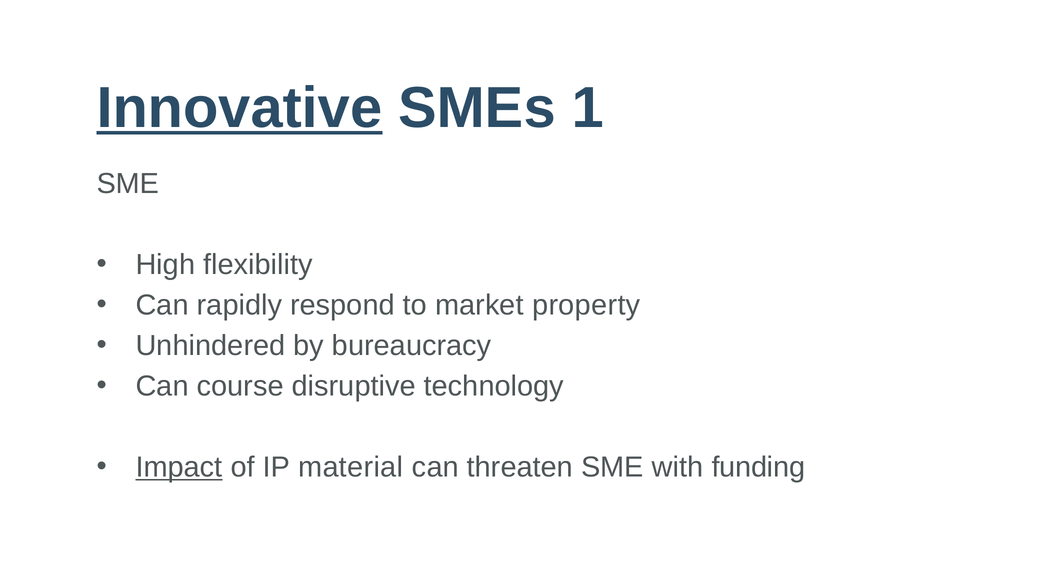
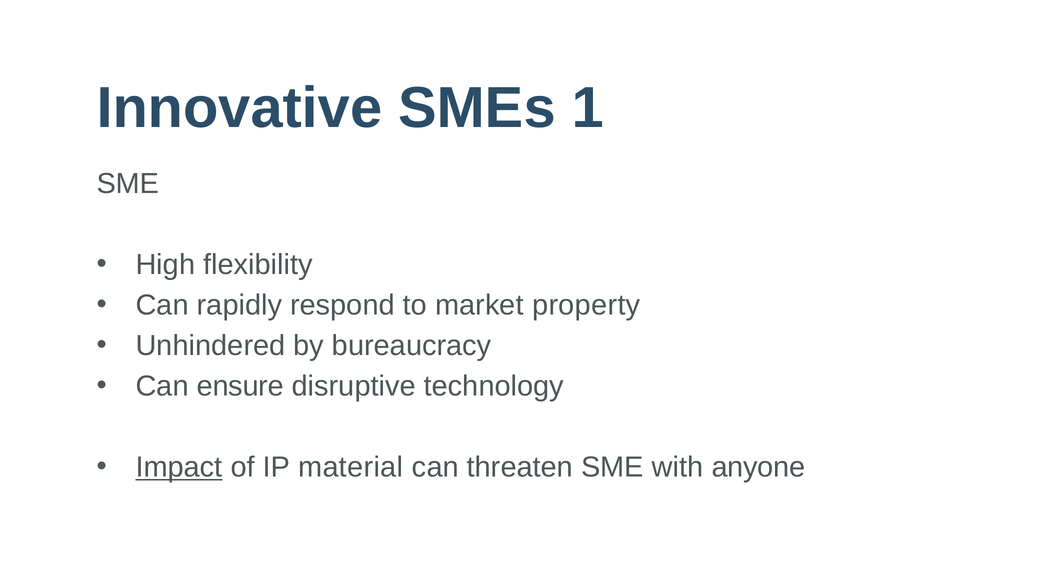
Innovative underline: present -> none (239, 108)
course: course -> ensure (240, 386)
funding: funding -> anyone (758, 467)
